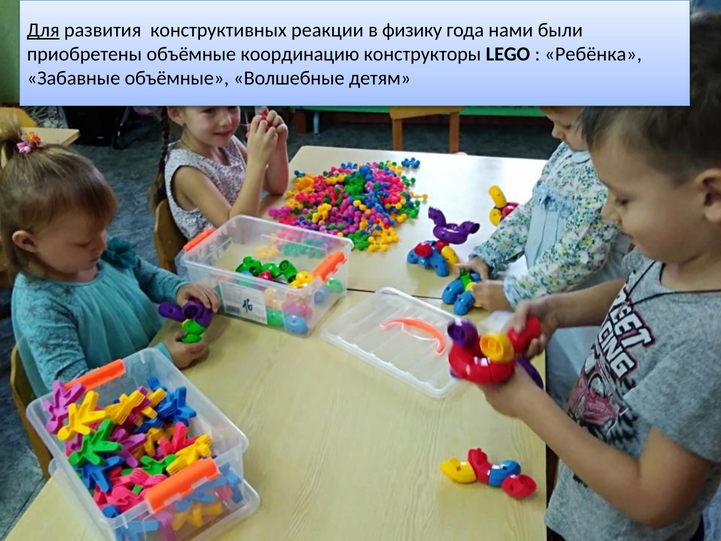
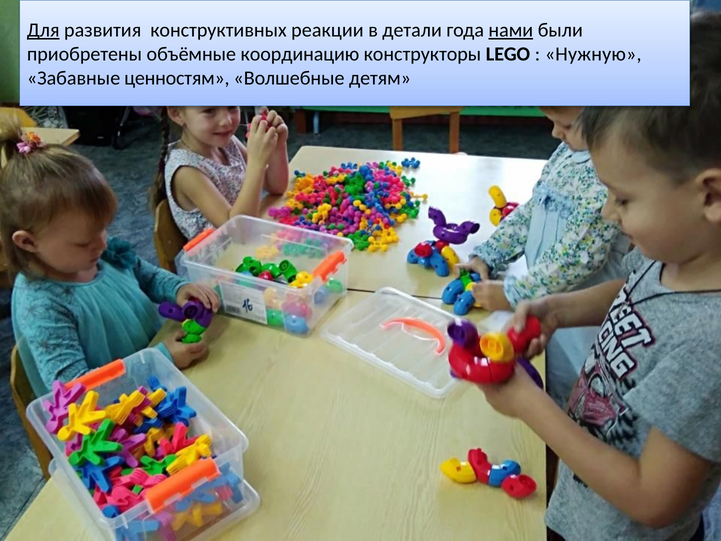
физику: физику -> детали (412, 30)
нами underline: none -> present (511, 30)
Ребёнка: Ребёнка -> Нужную (593, 54)
Забавные объёмные: объёмные -> ценностям (177, 78)
